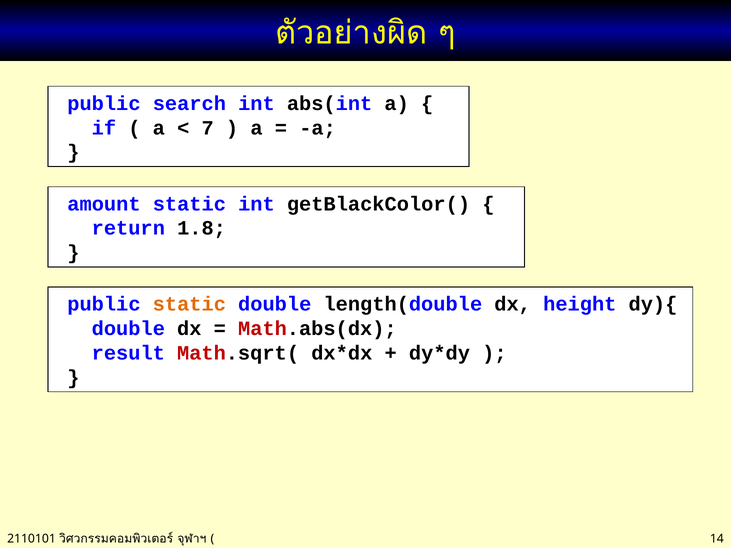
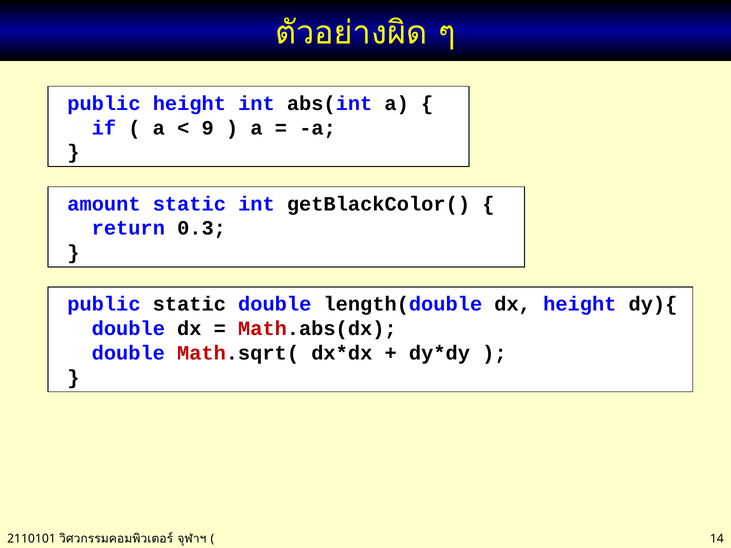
public search: search -> height (189, 104)
7: 7 -> 9 (208, 128)
1.8: 1.8 -> 0.3 (202, 228)
static colour: orange -> black (189, 304)
result: result -> double (128, 353)
